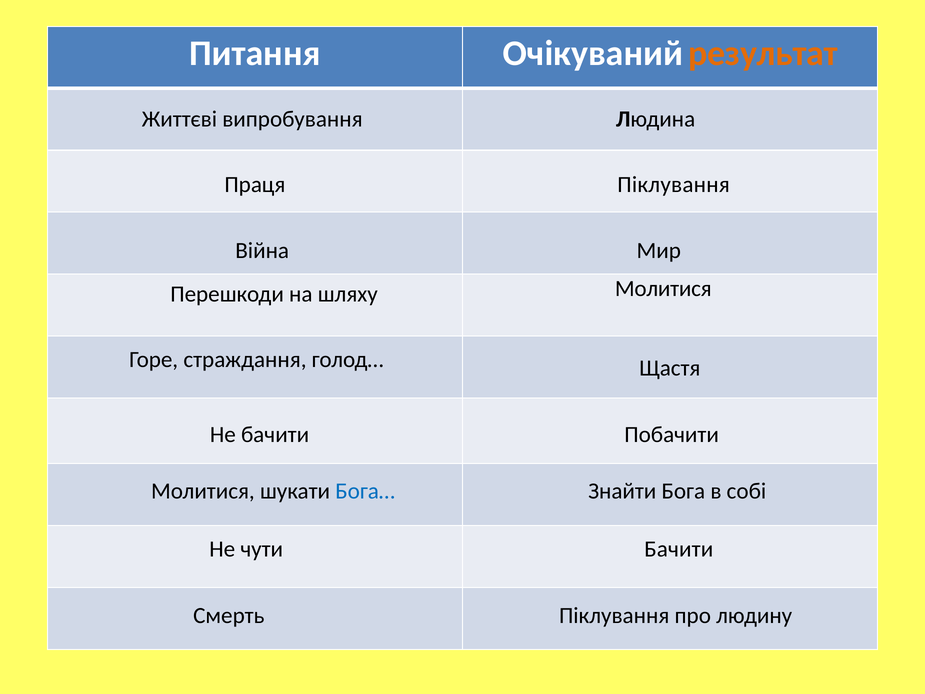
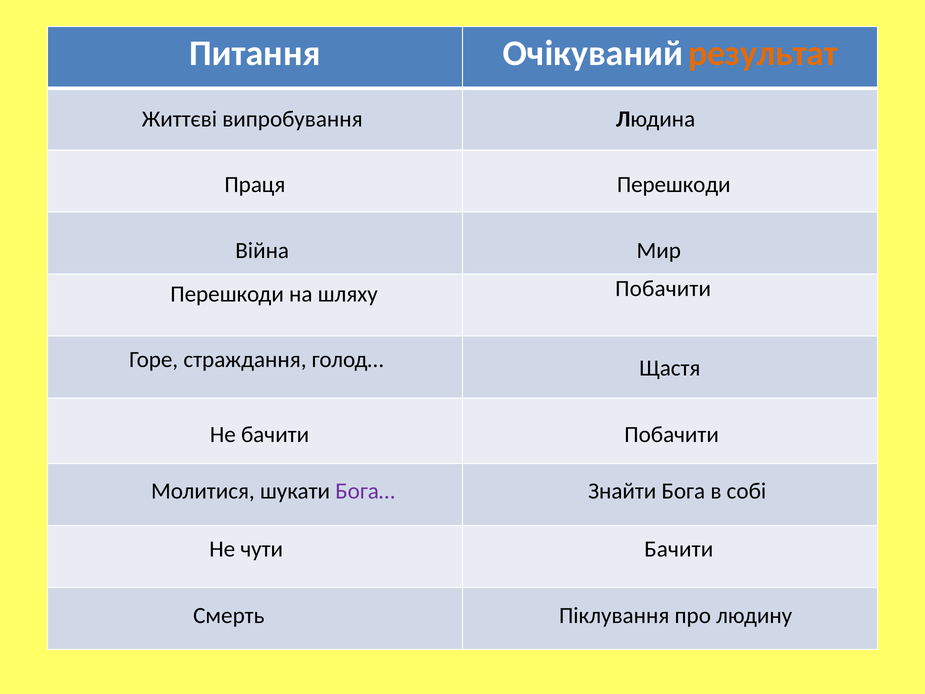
Праця Піклування: Піклування -> Перешкоди (674, 185)
шляху Молитися: Молитися -> Побачити (663, 289)
Бога… colour: blue -> purple (365, 491)
